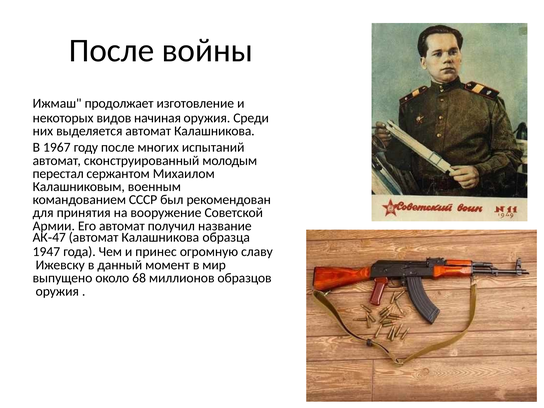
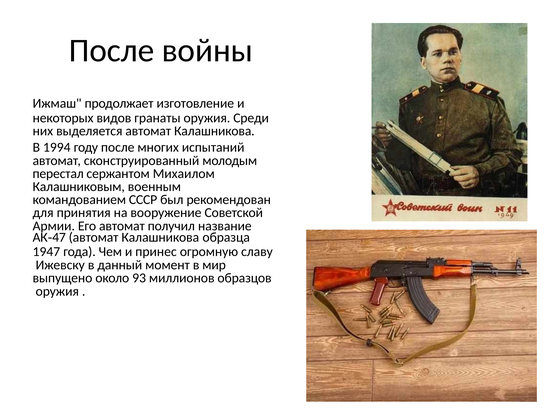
начиная: начиная -> гранаты (157, 118)
1967: 1967 -> 1994 (57, 148)
68: 68 -> 93 (139, 278)
